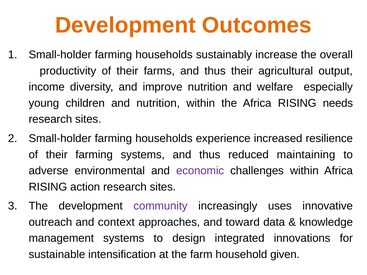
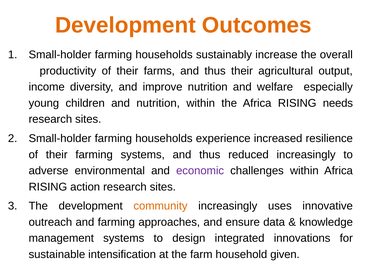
reduced maintaining: maintaining -> increasingly (306, 155)
community colour: purple -> orange (160, 206)
and context: context -> farming (116, 222)
toward: toward -> ensure (243, 222)
